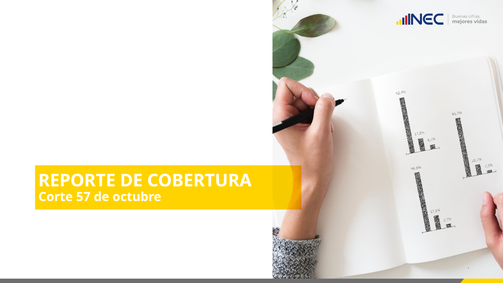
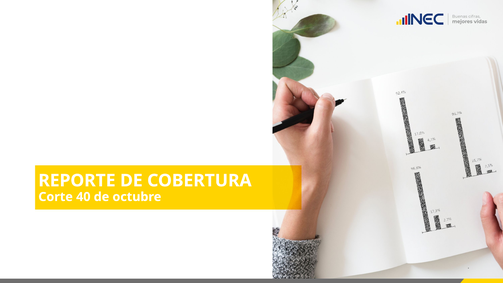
57: 57 -> 40 (83, 197)
